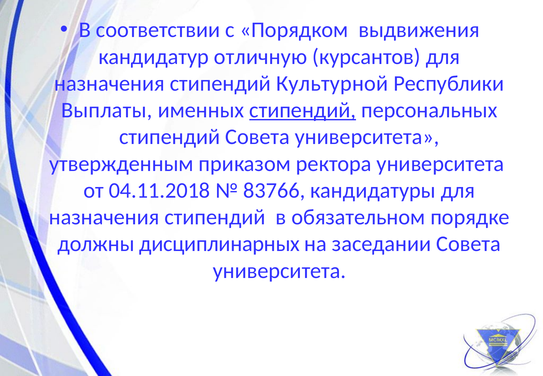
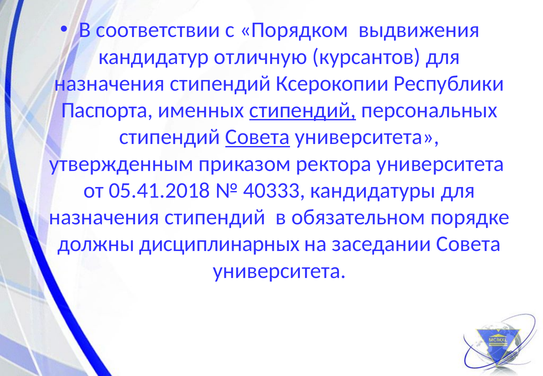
Культурной: Культурной -> Ксерокопии (332, 83)
Выплаты: Выплаты -> Паспорта (107, 110)
Совета underline: none -> present (258, 137)
04.11.2018: 04.11.2018 -> 05.41.2018 (159, 190)
83766: 83766 -> 40333 (274, 190)
